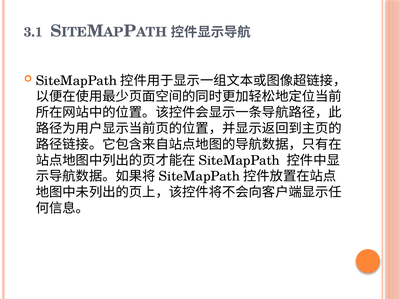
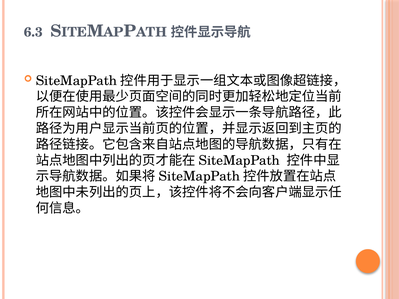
3.1: 3.1 -> 6.3 (33, 32)
